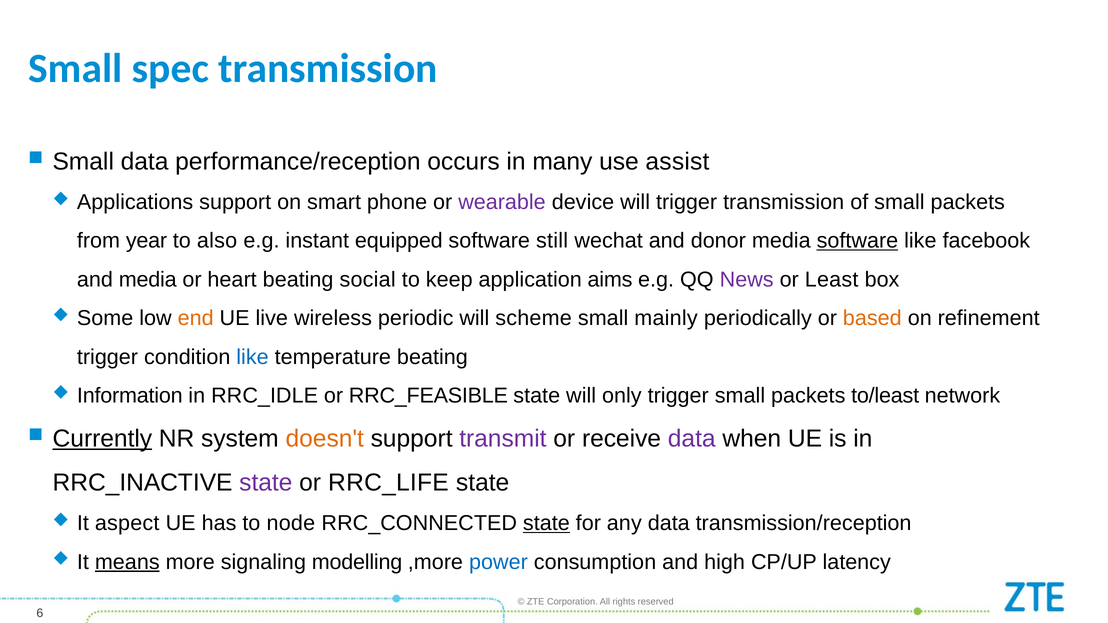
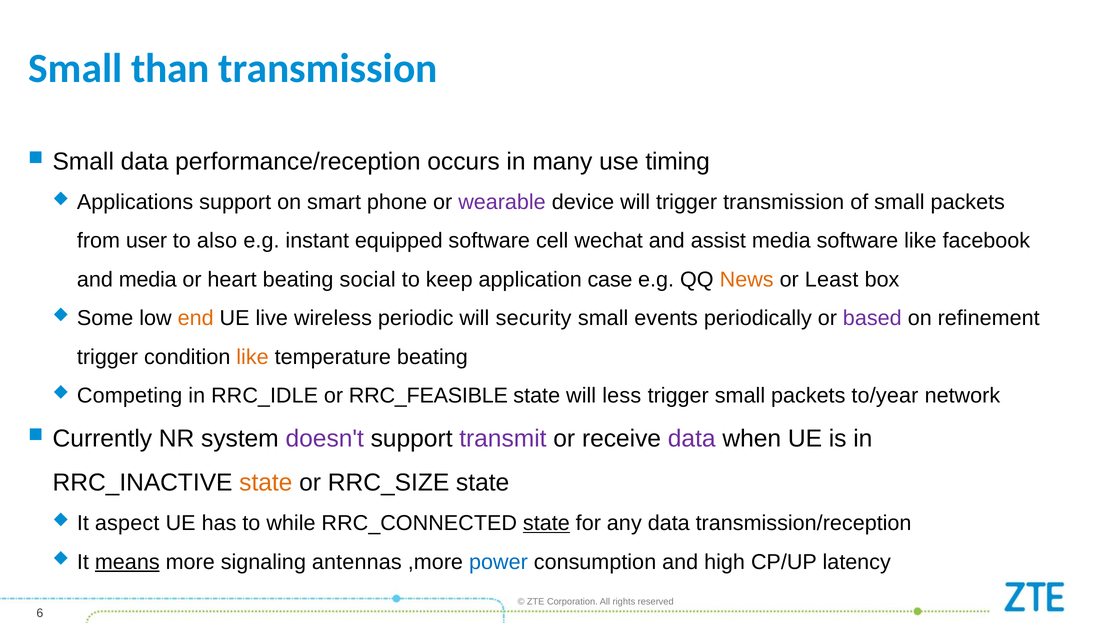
spec: spec -> than (171, 68)
assist: assist -> timing (678, 162)
year: year -> user (147, 241)
still: still -> cell (552, 241)
donor: donor -> assist (718, 241)
software underline: present -> none (857, 241)
aims: aims -> case (610, 280)
News colour: purple -> orange (747, 280)
scheme: scheme -> security (534, 318)
mainly: mainly -> events (666, 318)
based colour: orange -> purple (872, 318)
like colour: blue -> orange (252, 357)
Information: Information -> Competing (130, 396)
only: only -> less (622, 396)
to/least: to/least -> to/year (885, 396)
Currently underline: present -> none (102, 439)
doesn't colour: orange -> purple (325, 439)
state colour: purple -> orange (266, 483)
RRC_LIFE: RRC_LIFE -> RRC_SIZE (389, 483)
node: node -> while (291, 523)
modelling: modelling -> antennas (357, 562)
